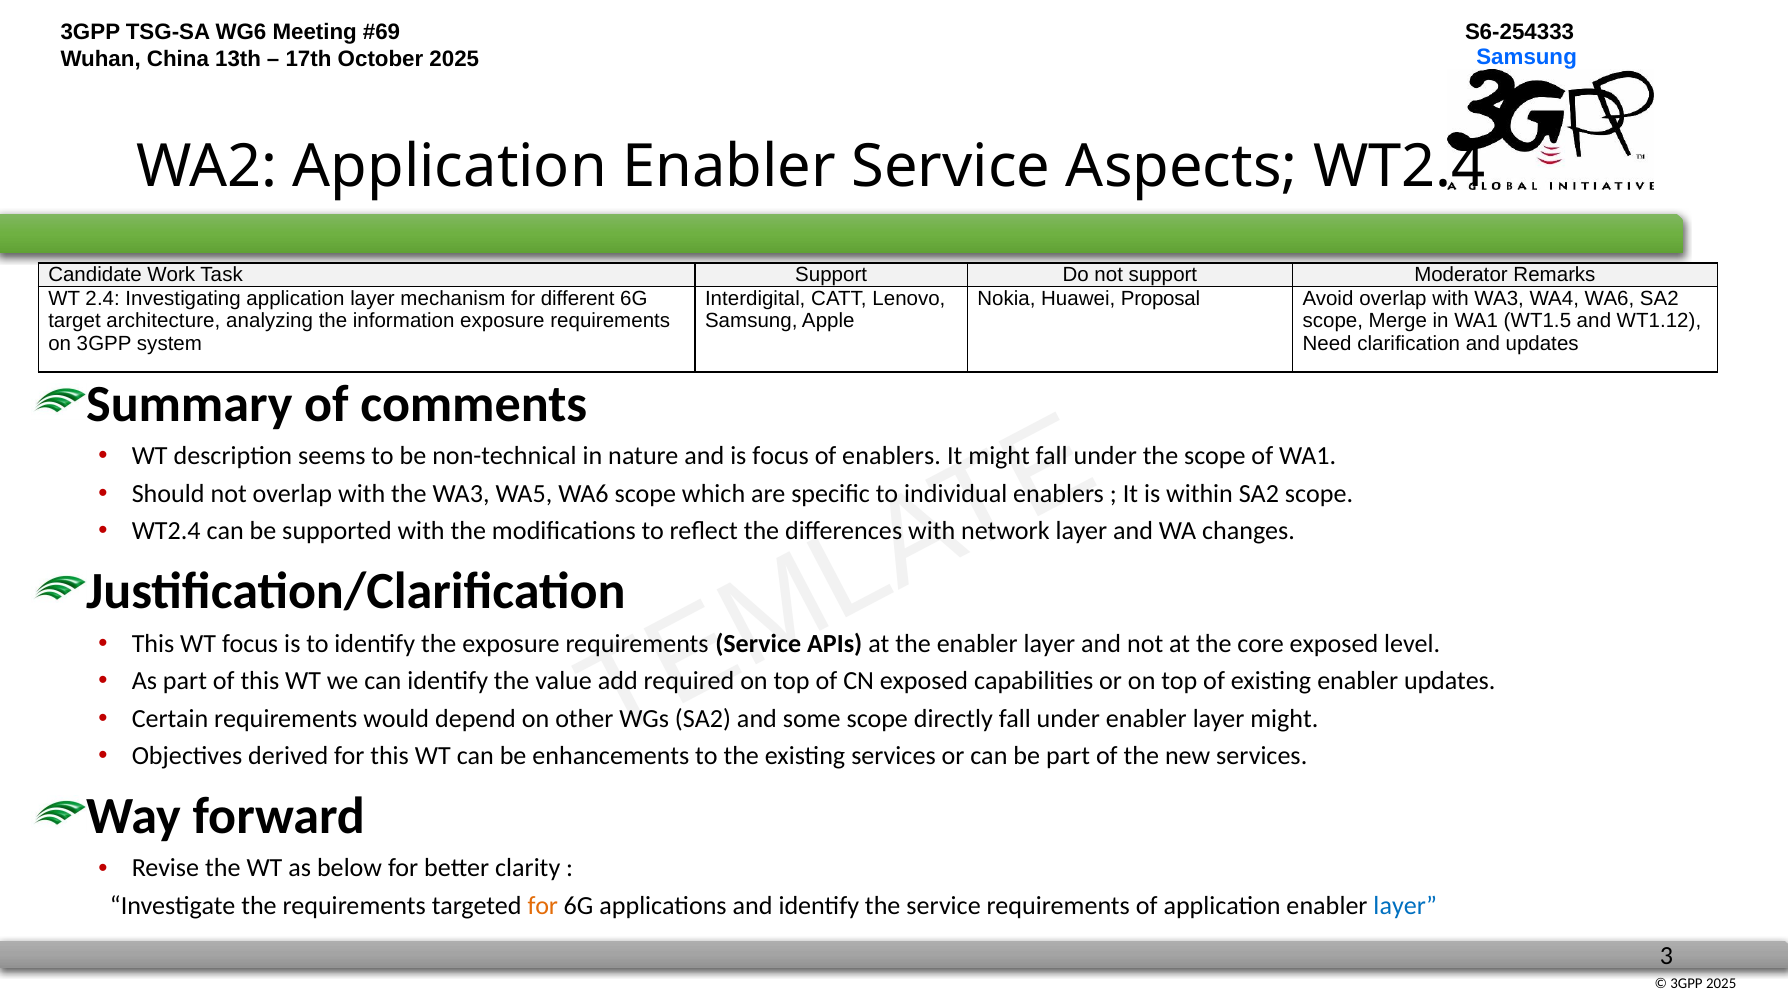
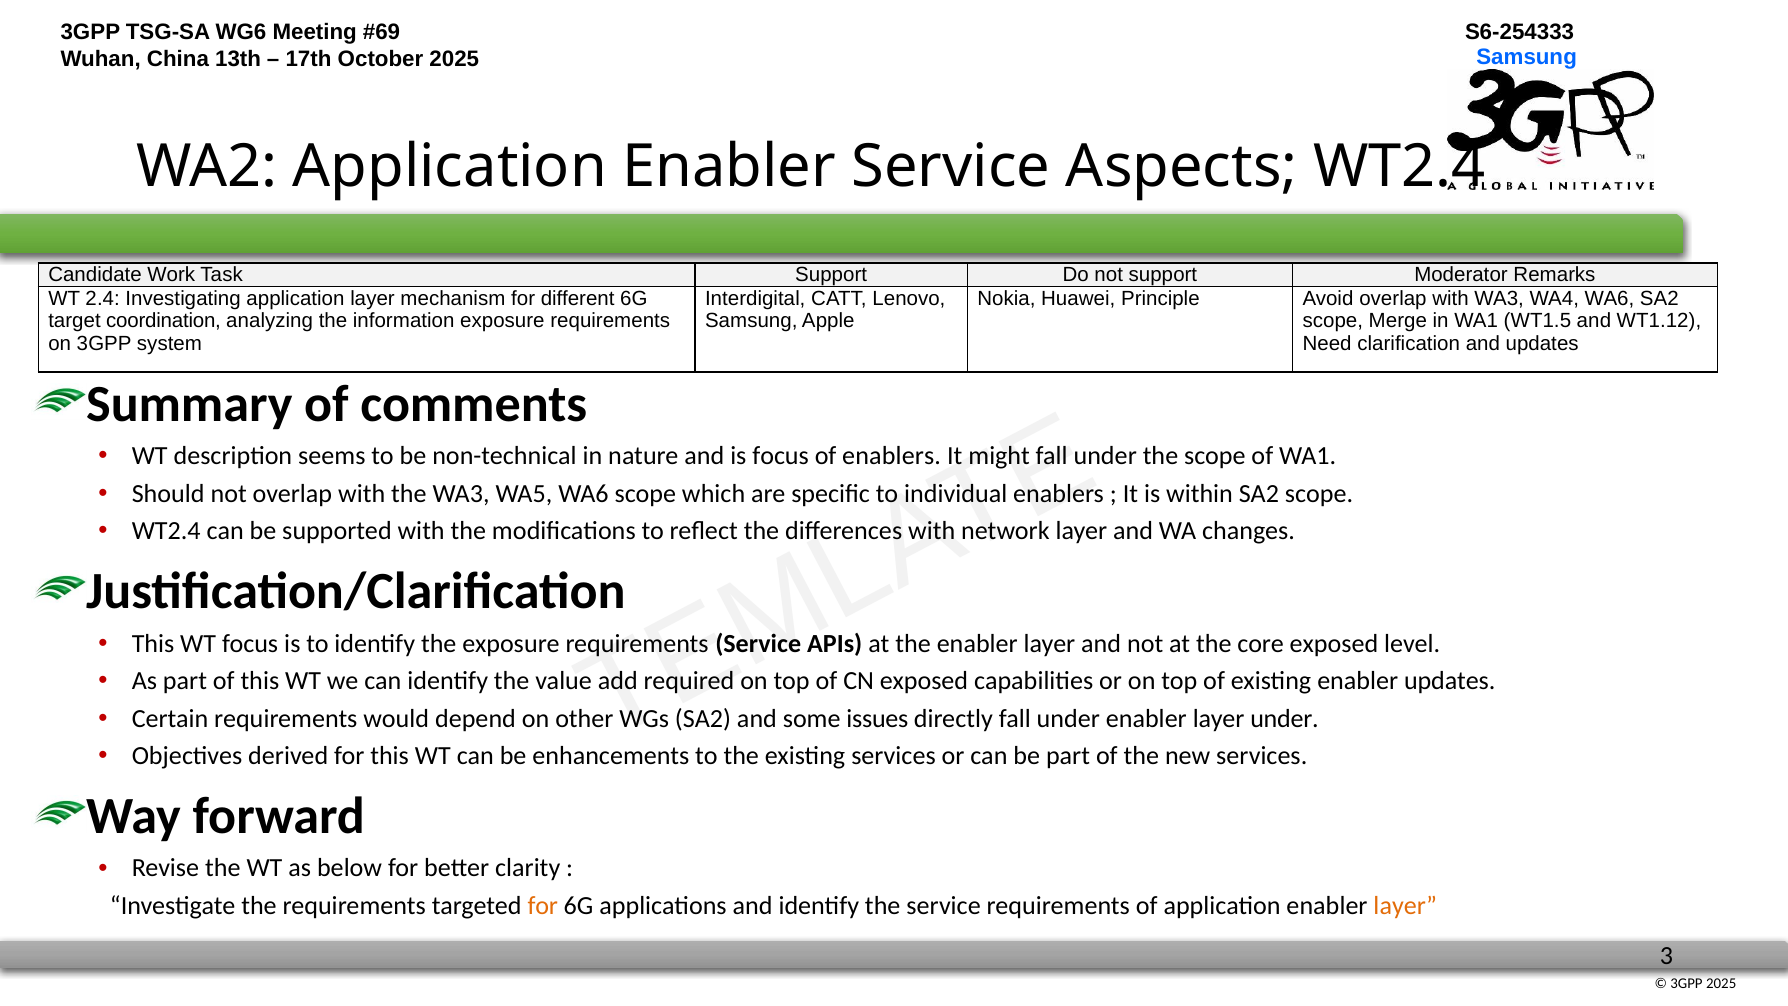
Proposal: Proposal -> Principle (1160, 298)
architecture: architecture -> coordination (164, 321)
some scope: scope -> issues (877, 718)
layer might: might -> under (1285, 718)
layer colour: blue -> orange (1405, 906)
